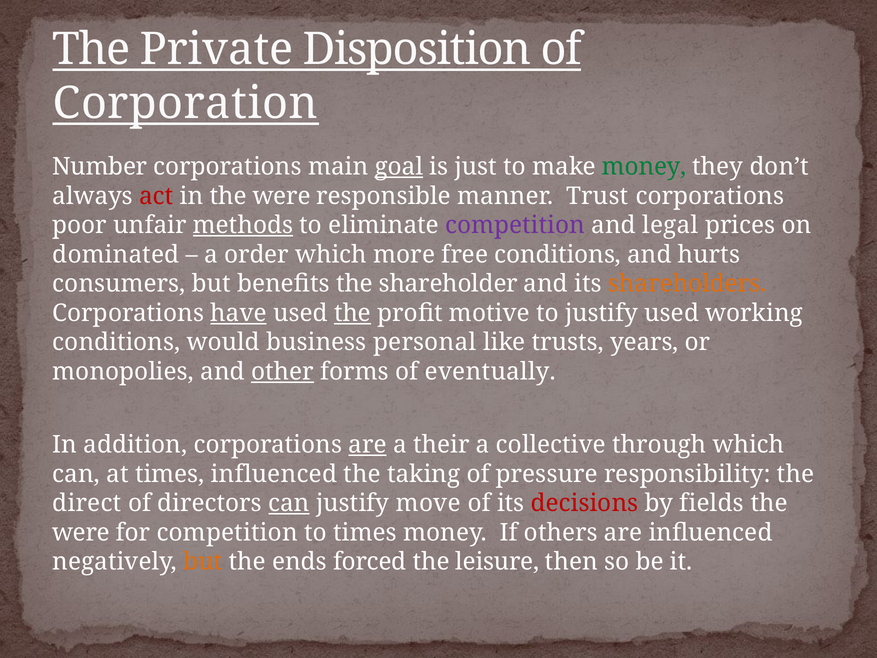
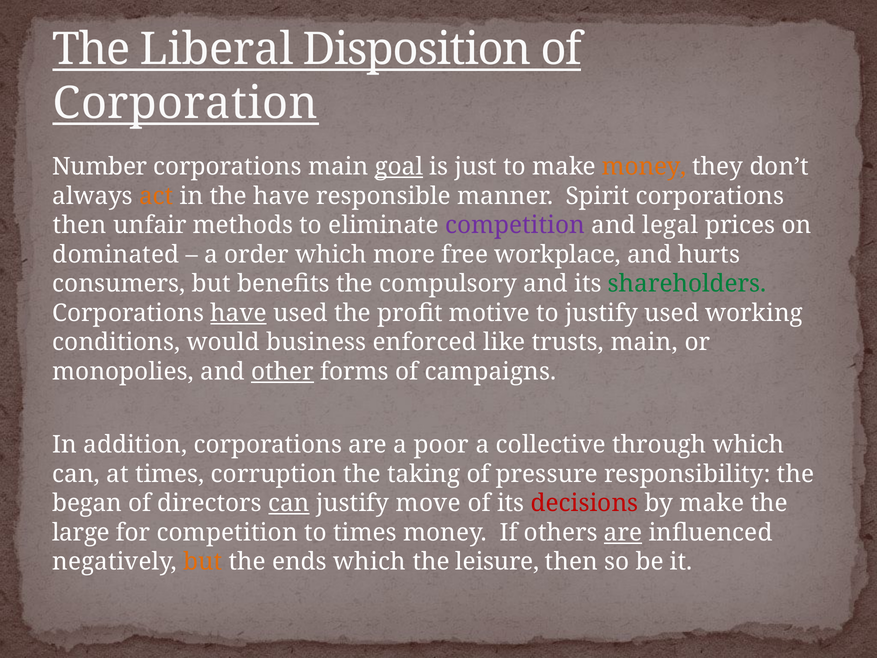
Private: Private -> Liberal (217, 49)
money colour: green -> orange (644, 167)
act colour: red -> orange (156, 196)
in the were: were -> have (281, 196)
Trust: Trust -> Spirit (597, 196)
poor: poor -> then (80, 225)
methods underline: present -> none (243, 225)
free conditions: conditions -> workplace (558, 255)
shareholder: shareholder -> compulsory (448, 284)
shareholders colour: orange -> green (687, 284)
the underline: present -> none (353, 313)
personal: personal -> enforced (425, 342)
trusts years: years -> main (644, 342)
eventually: eventually -> campaigns (490, 372)
are underline: present -> none (368, 445)
their: their -> poor (441, 445)
times influenced: influenced -> corruption (274, 474)
direct: direct -> began (87, 503)
by fields: fields -> make (712, 503)
were: were -> large (81, 532)
are underline: none -> present (623, 532)
ends forced: forced -> which (370, 562)
